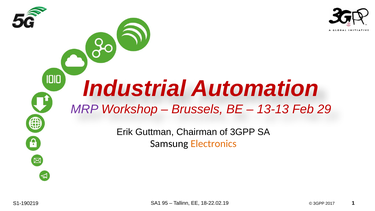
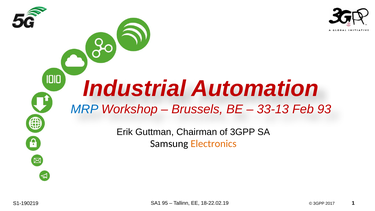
MRP colour: purple -> blue (84, 109)
13-13: 13-13 -> 33-13 (273, 109)
29: 29 -> 93 (324, 109)
